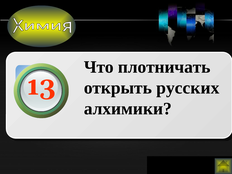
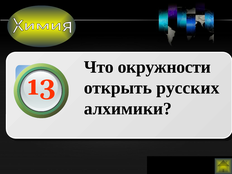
плотничать: плотничать -> окружности (164, 67)
